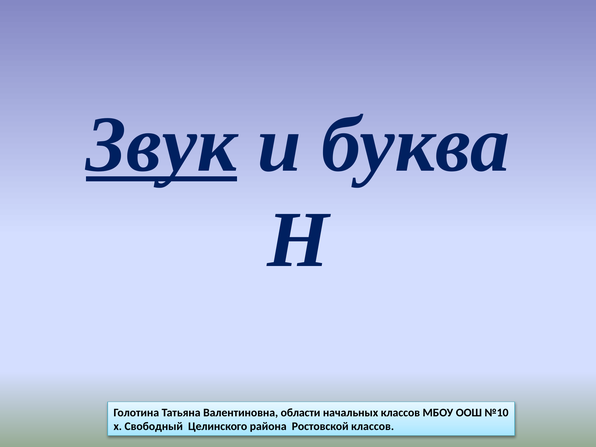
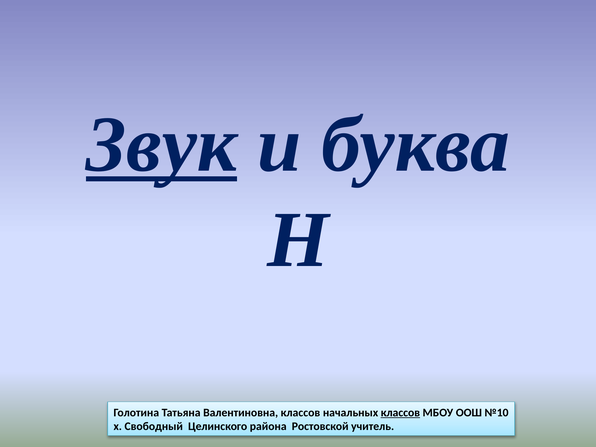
Валентиновна области: области -> классов (300, 413)
классов underline: none -> present (400, 413)
Ростовской классов: классов -> учитель (373, 426)
